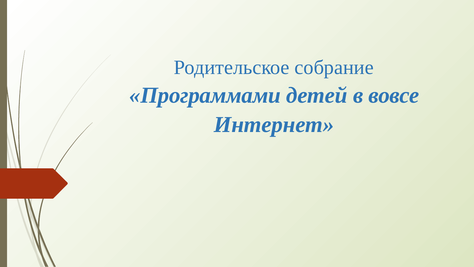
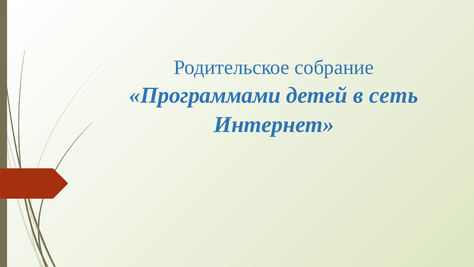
вовсе: вовсе -> сеть (394, 95)
